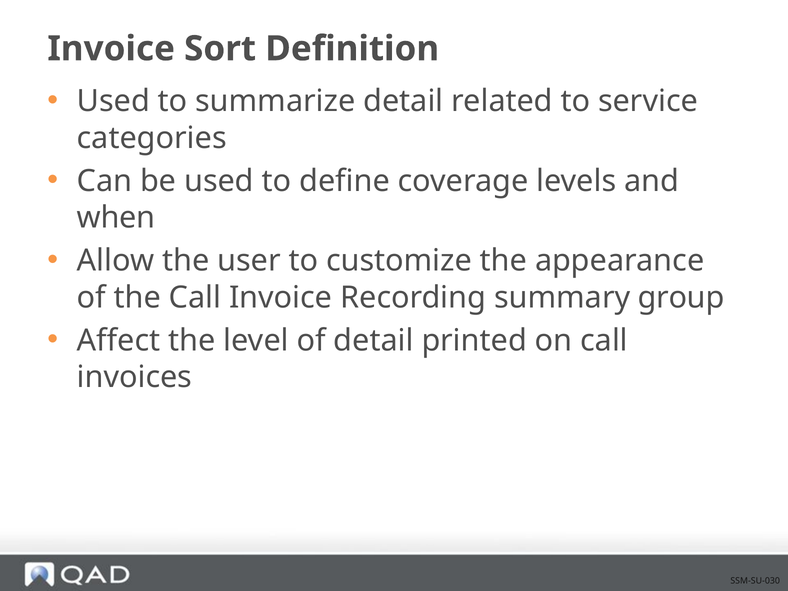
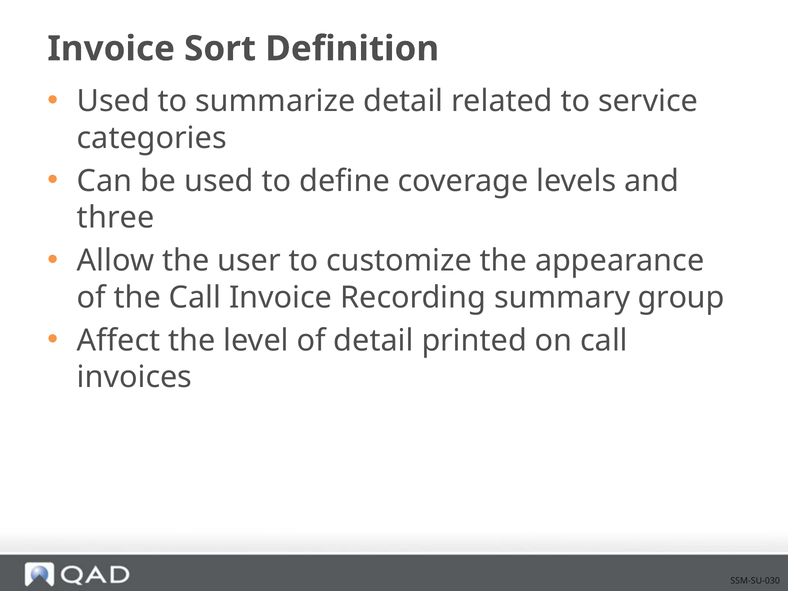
when: when -> three (116, 218)
